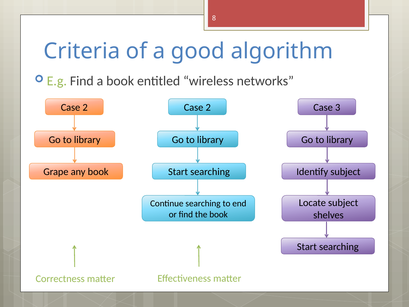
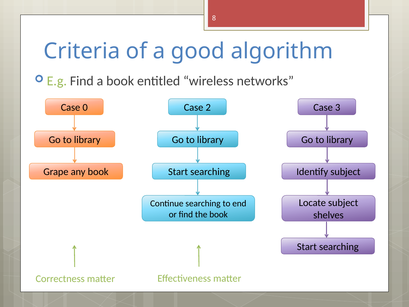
2: 2 -> 0 (85, 107)
